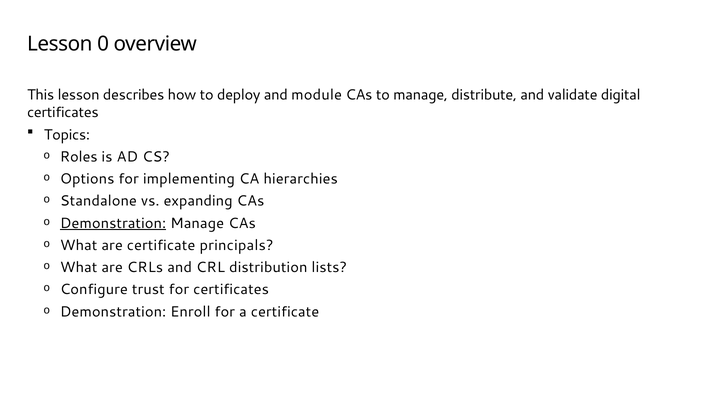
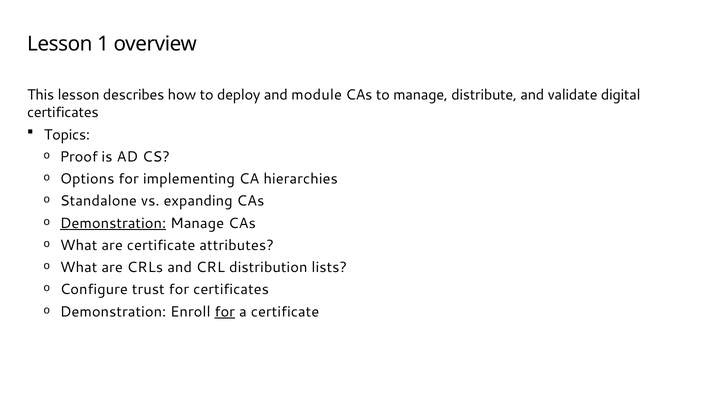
0: 0 -> 1 (103, 44)
Roles: Roles -> Proof (79, 157)
principals: principals -> attributes (237, 245)
for underline: none -> present (225, 312)
